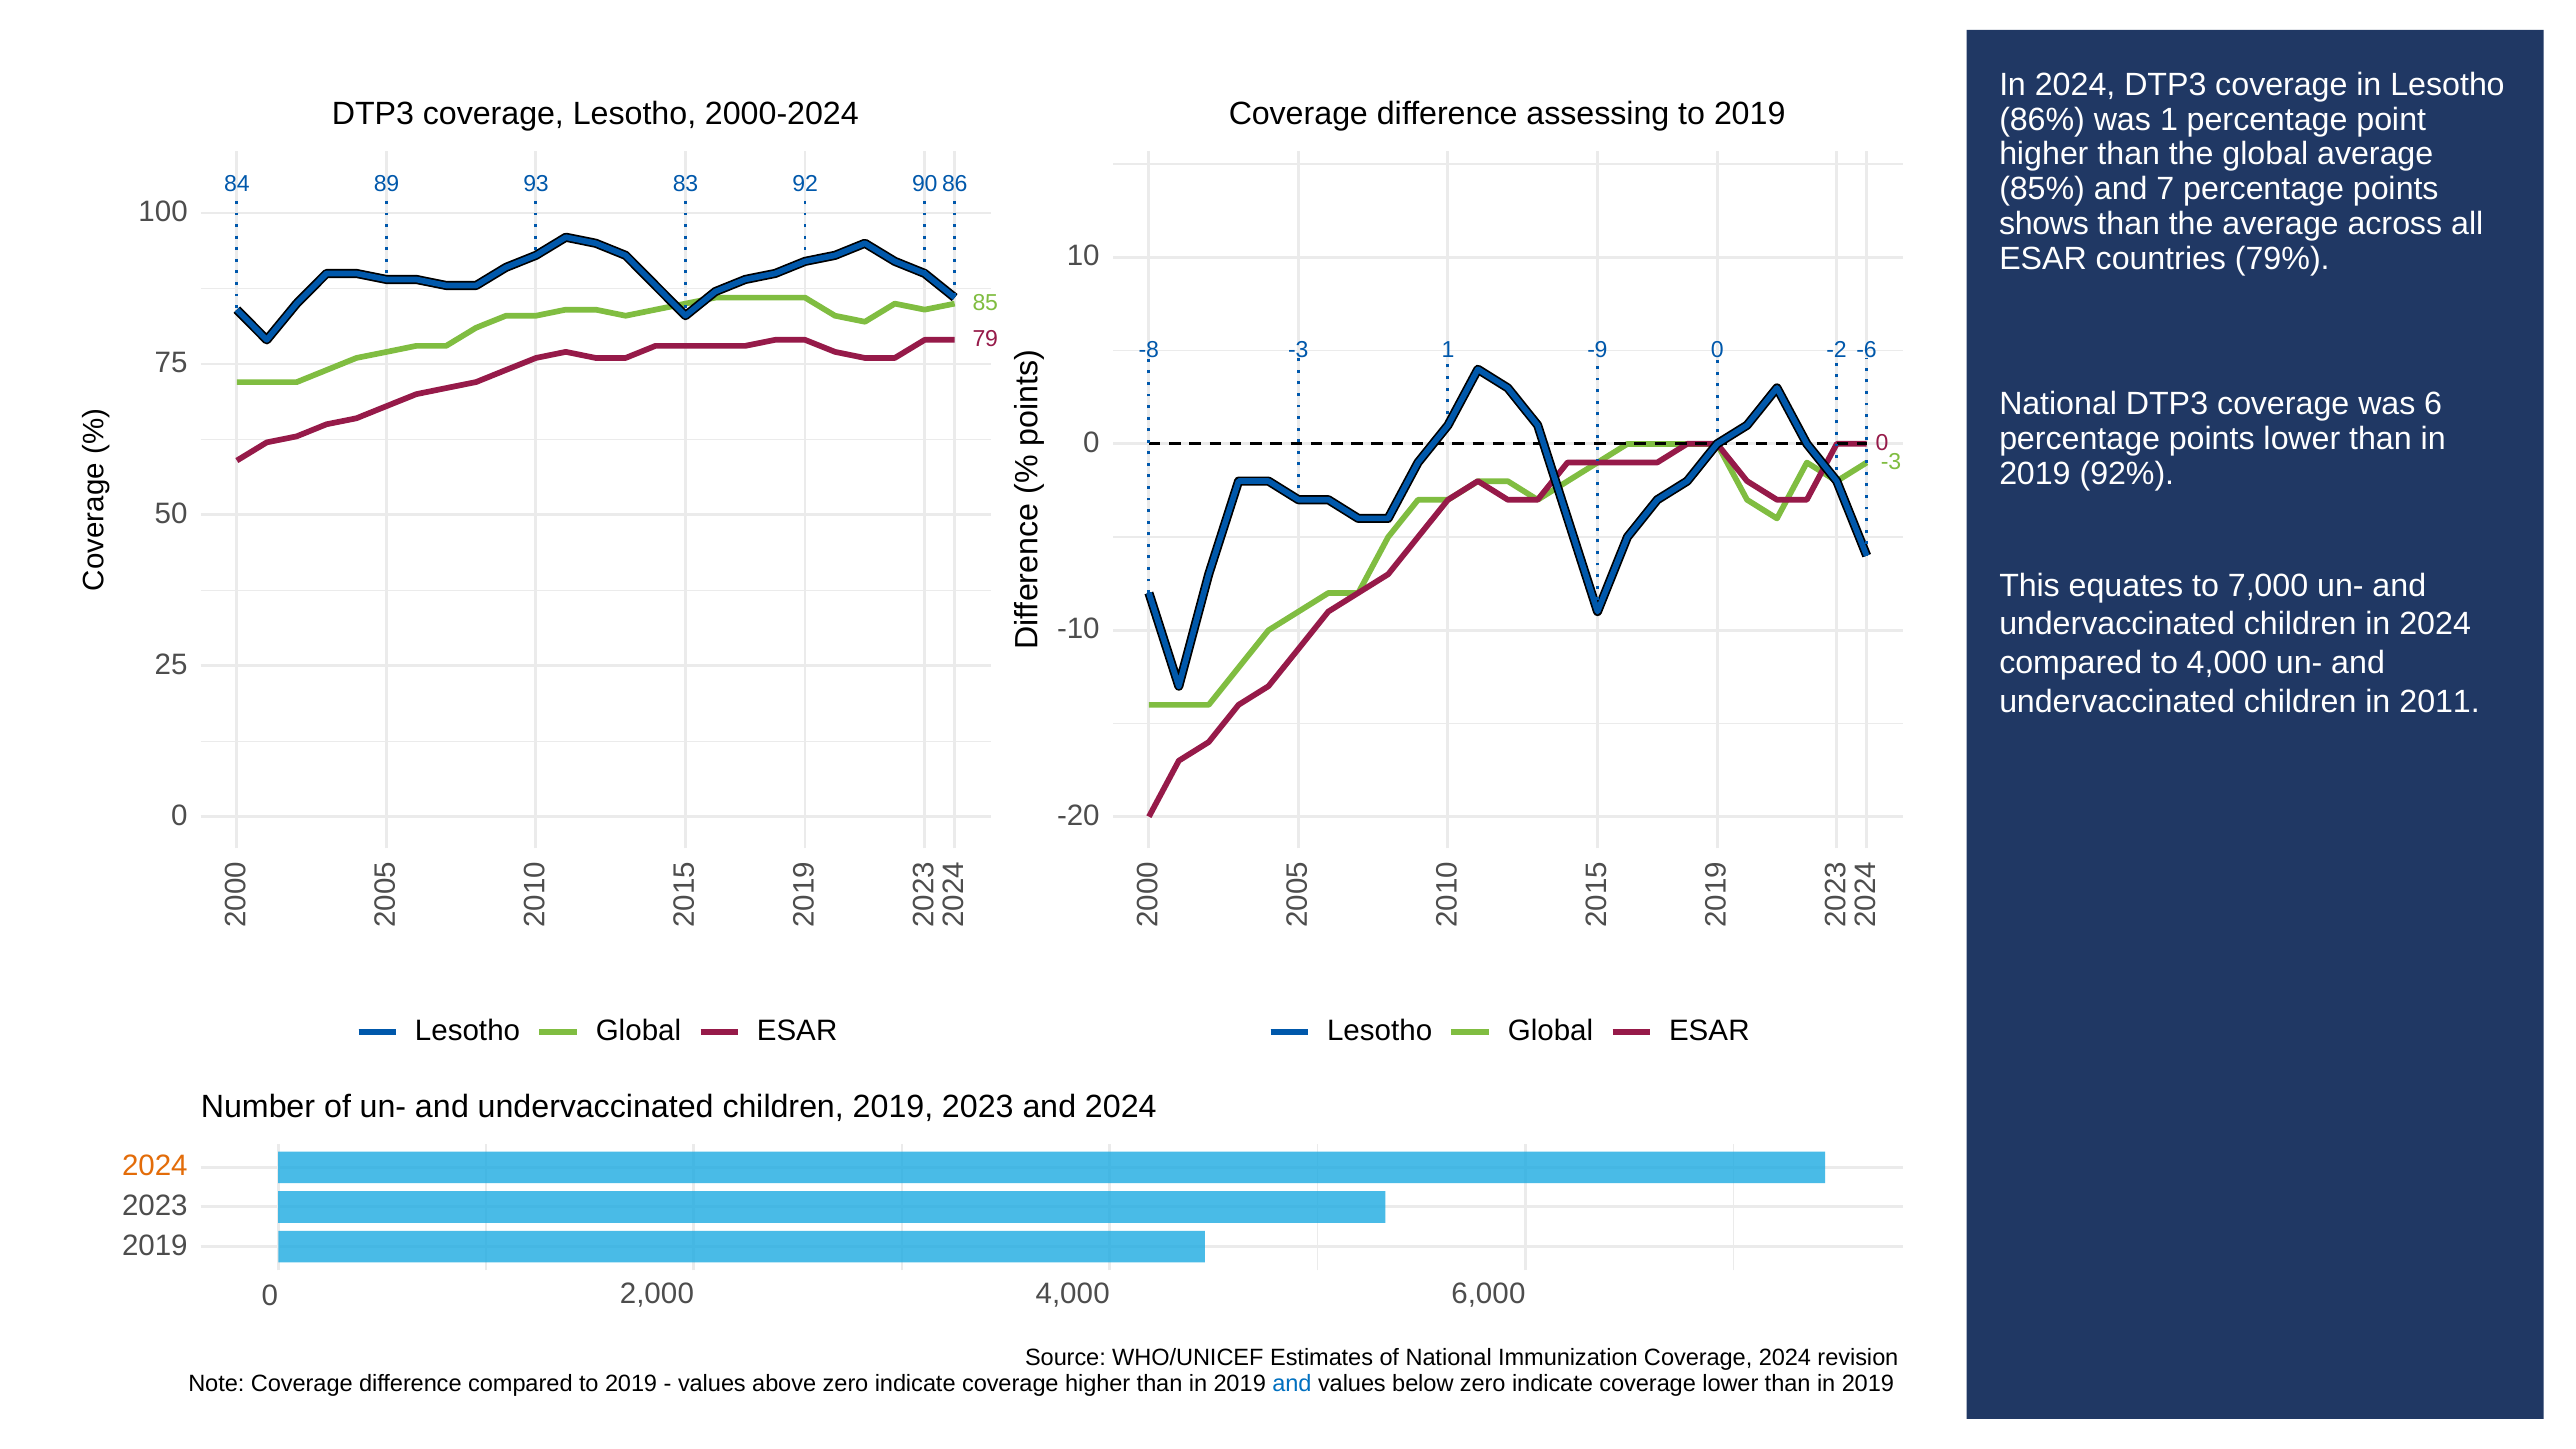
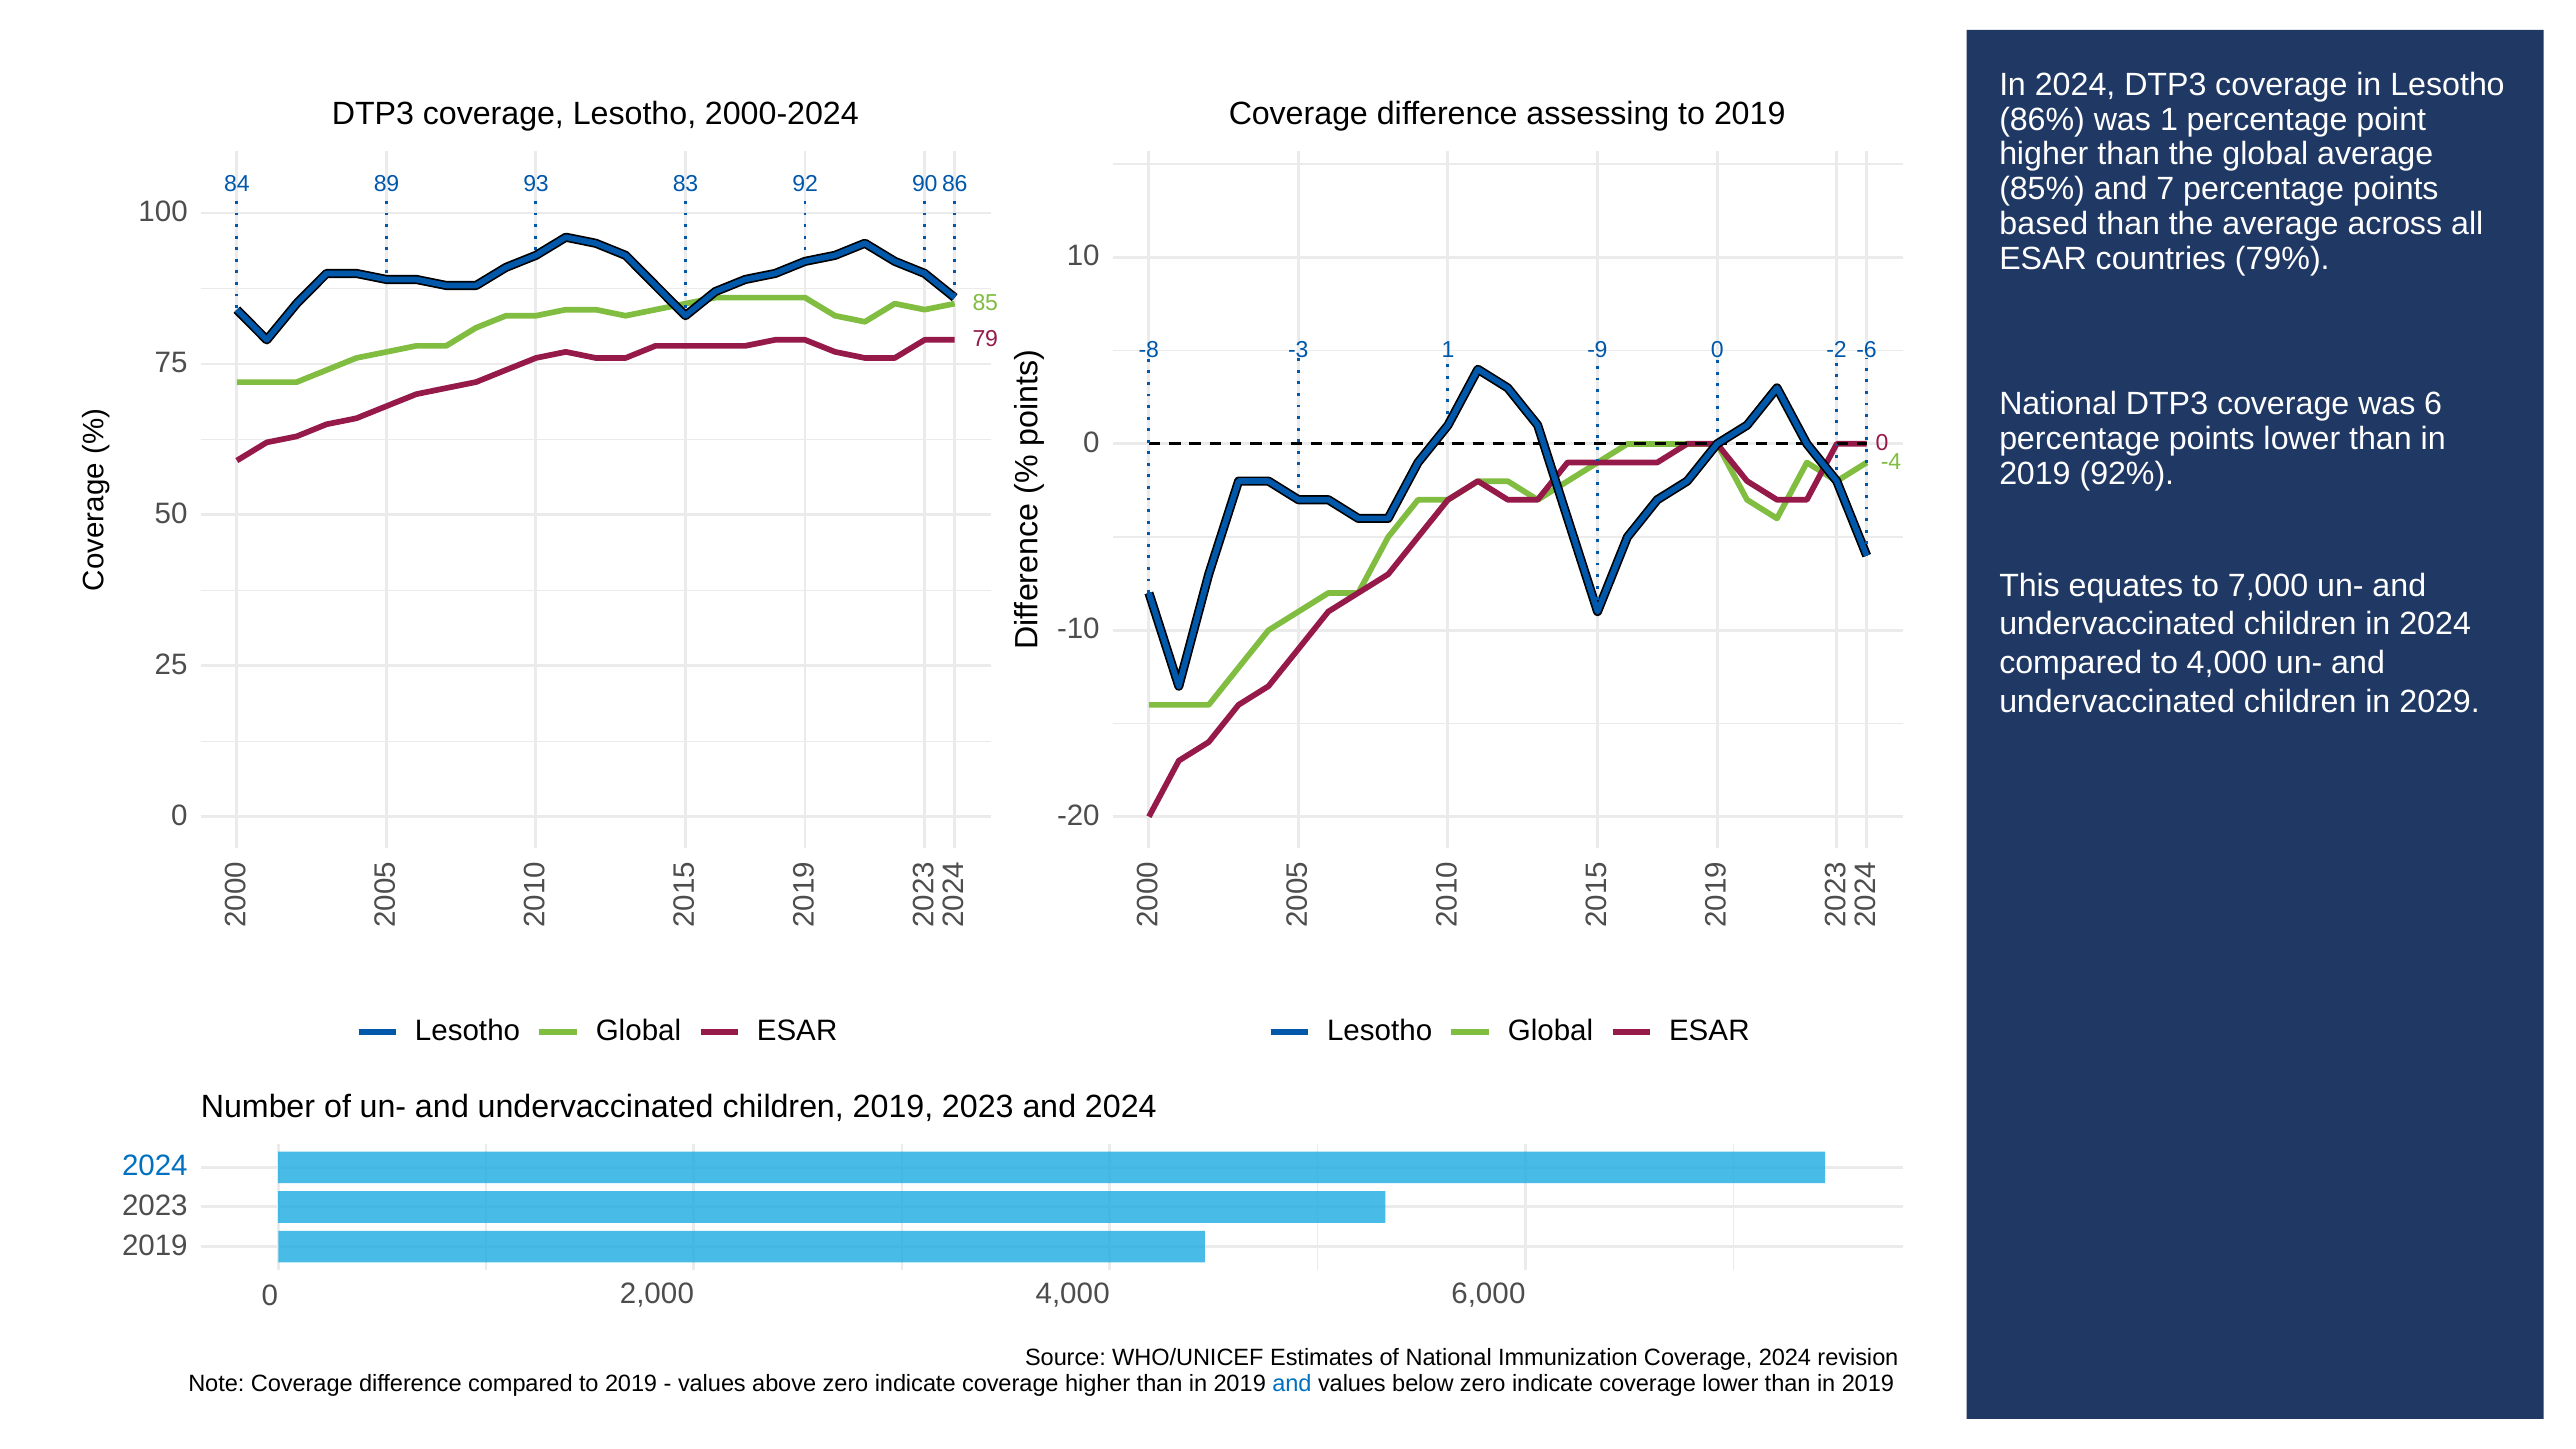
shows: shows -> based (2044, 224)
-3: -3 -> -4 (1891, 462)
2011: 2011 -> 2029 (2440, 701)
2024 colour: orange -> blue (155, 1166)
